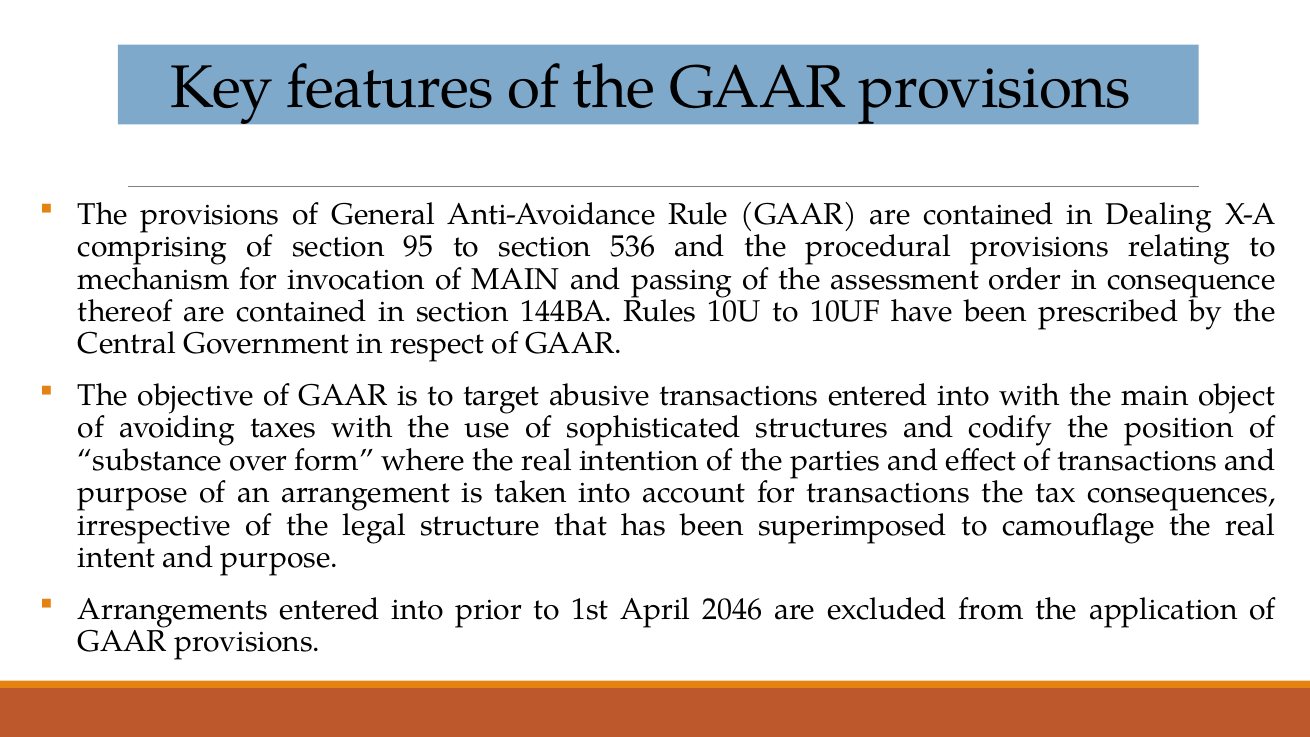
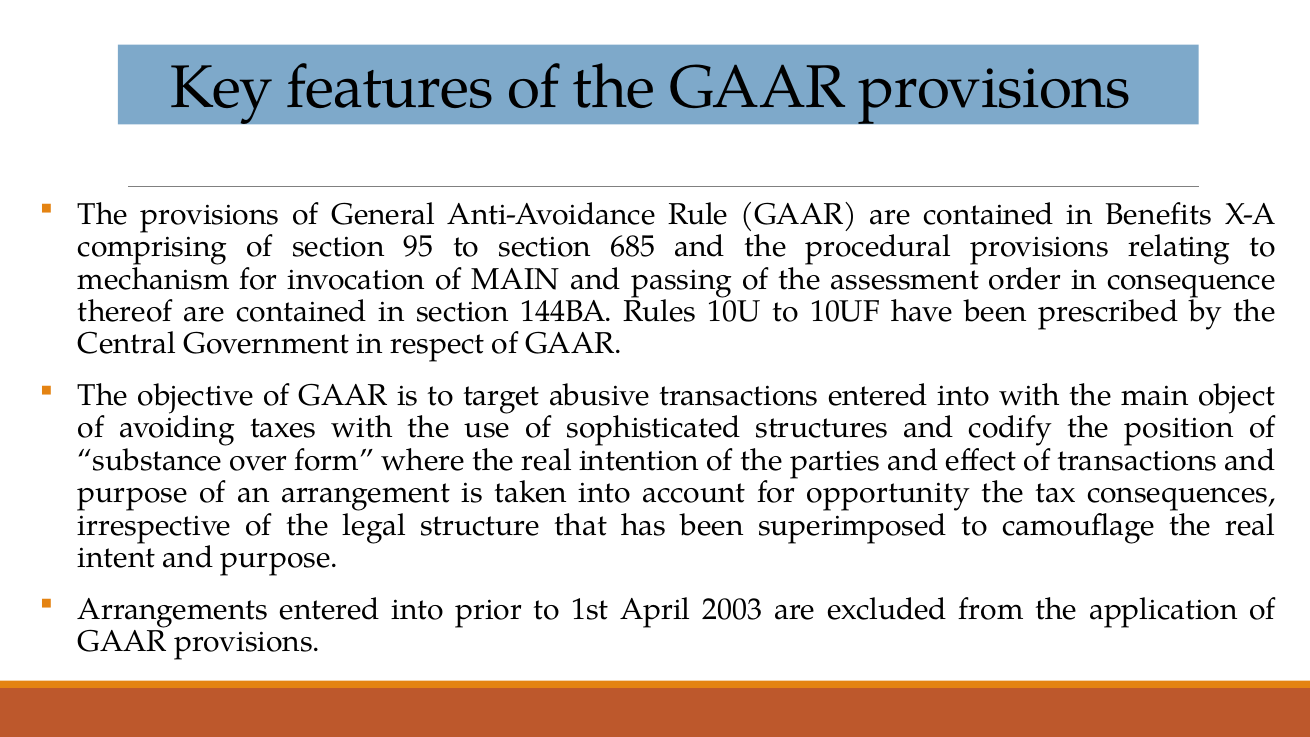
Dealing: Dealing -> Benefits (1159, 214)
536: 536 -> 685 (633, 247)
for transactions: transactions -> opportunity (888, 493)
2046: 2046 -> 2003 (732, 609)
